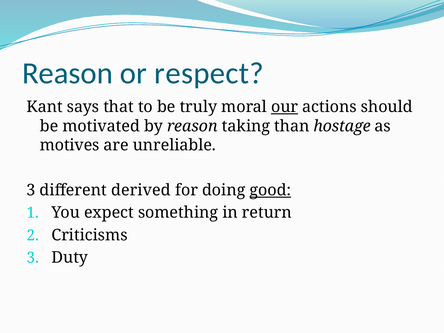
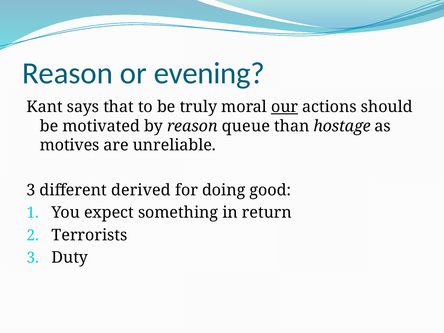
respect: respect -> evening (209, 73)
taking: taking -> queue (246, 126)
good underline: present -> none (270, 190)
Criticisms: Criticisms -> Terrorists (90, 235)
